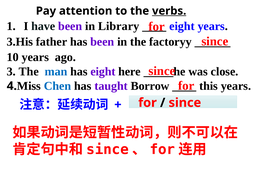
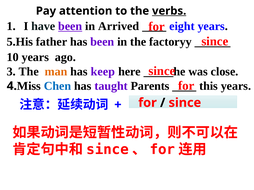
been underline: none -> present (70, 26)
Library: Library -> Arrived (119, 26)
3.His: 3.His -> 5.His (20, 42)
man colour: blue -> orange (56, 72)
has eight: eight -> keep (103, 72)
Borrow: Borrow -> Parents (150, 86)
